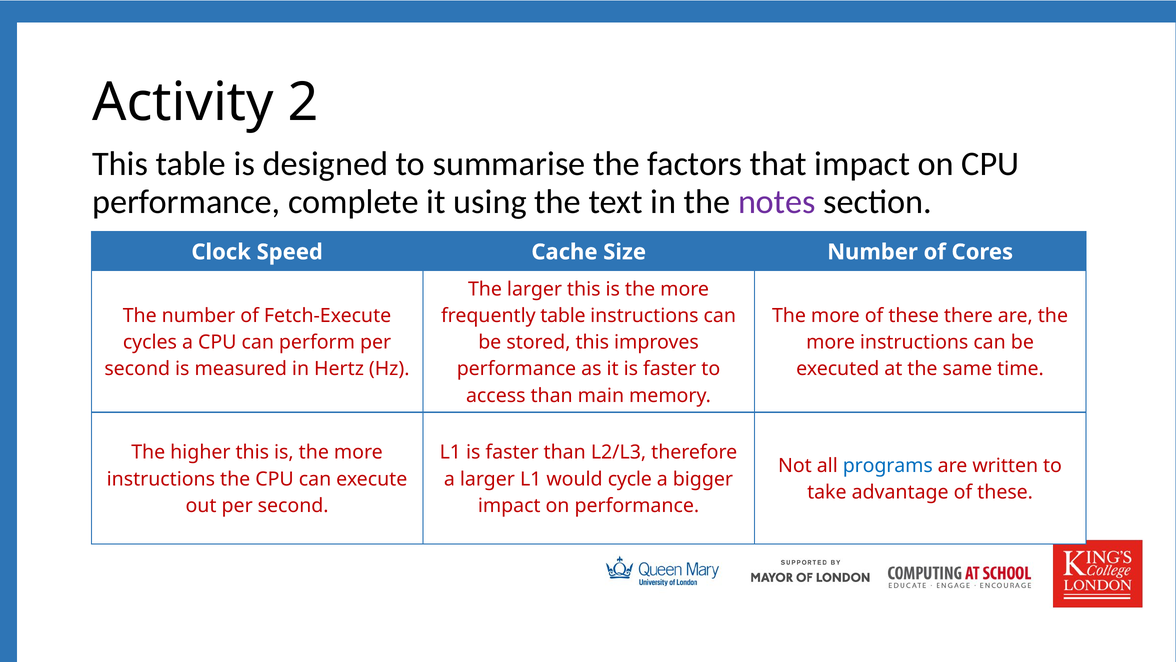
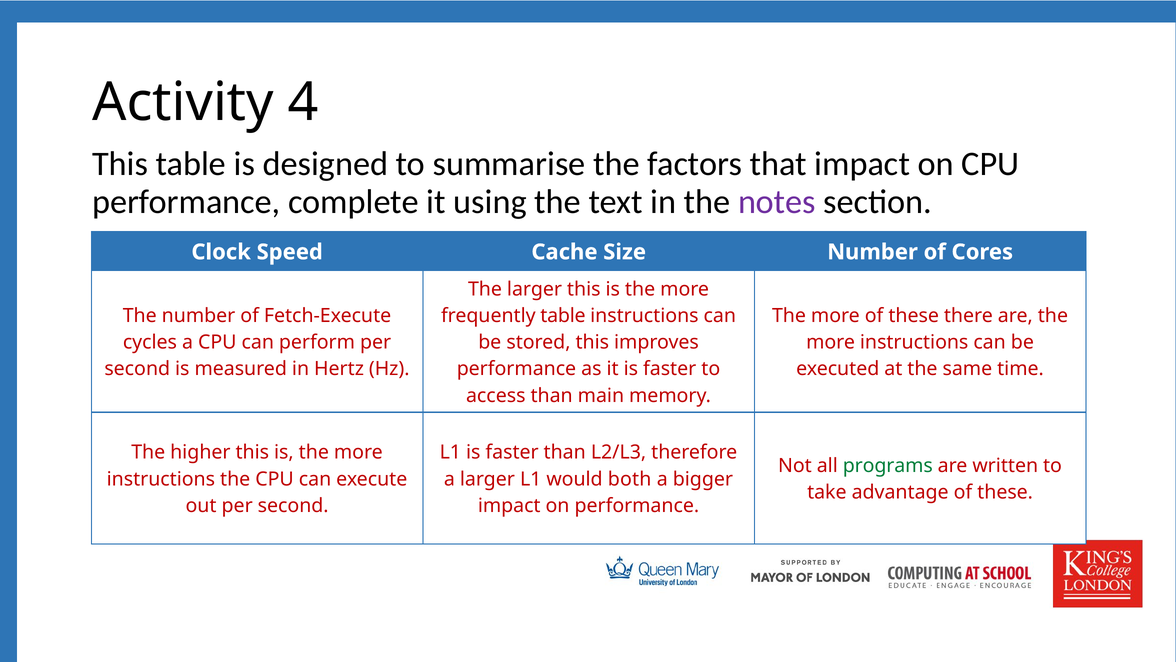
2: 2 -> 4 (303, 102)
programs colour: blue -> green (888, 465)
cycle: cycle -> both (630, 479)
